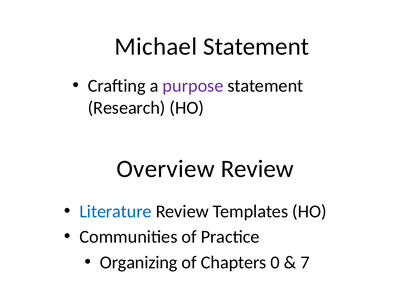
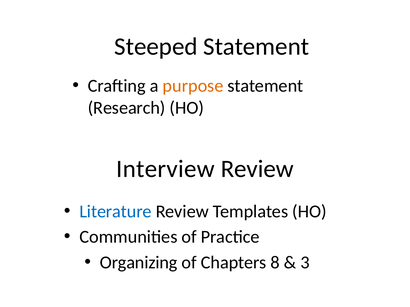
Michael: Michael -> Steeped (156, 47)
purpose colour: purple -> orange (193, 86)
Overview: Overview -> Interview (166, 169)
0: 0 -> 8 (275, 263)
7: 7 -> 3 (305, 263)
